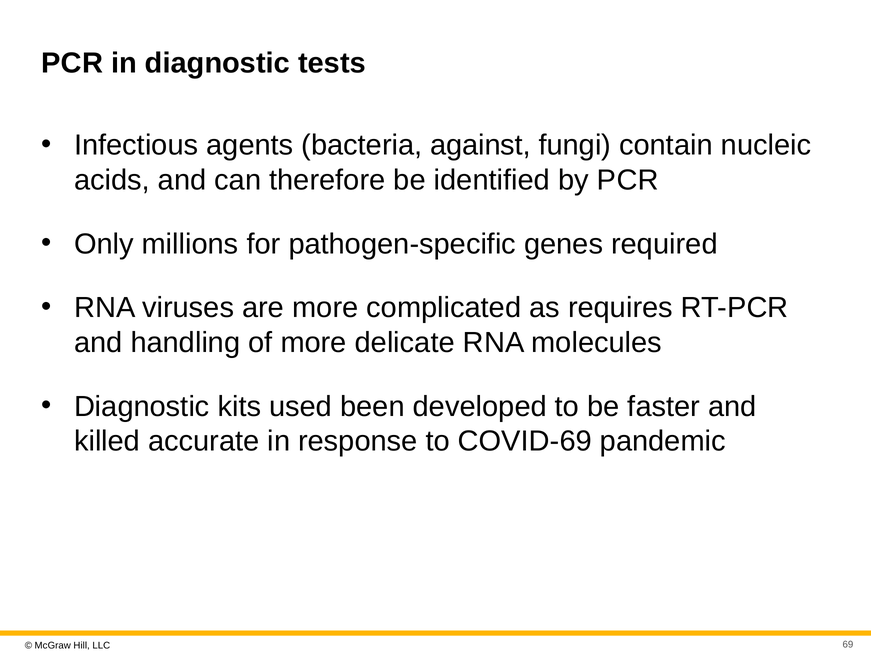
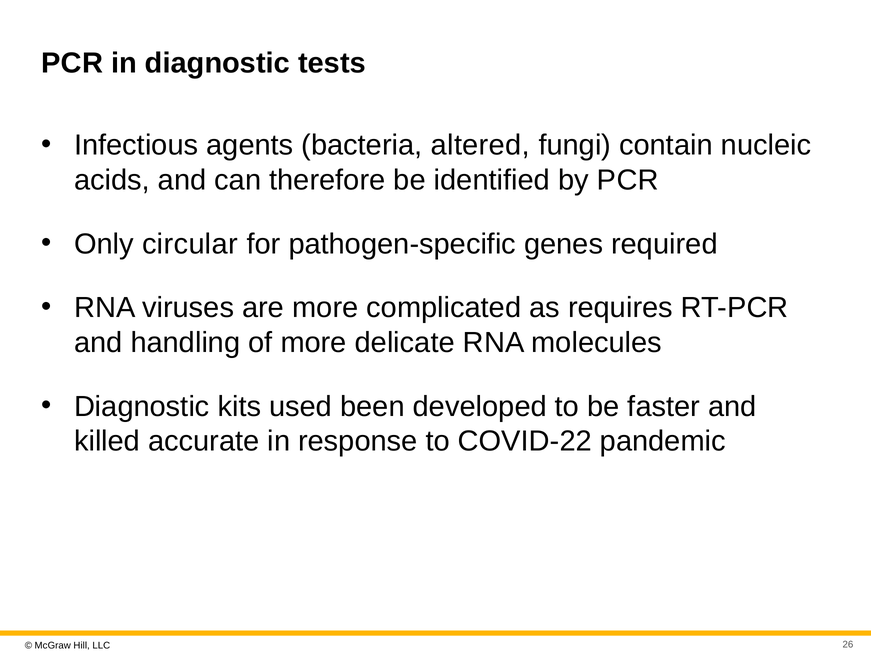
against: against -> altered (480, 145)
millions: millions -> circular (190, 244)
COVID-69: COVID-69 -> COVID-22 (525, 441)
69: 69 -> 26 (848, 645)
